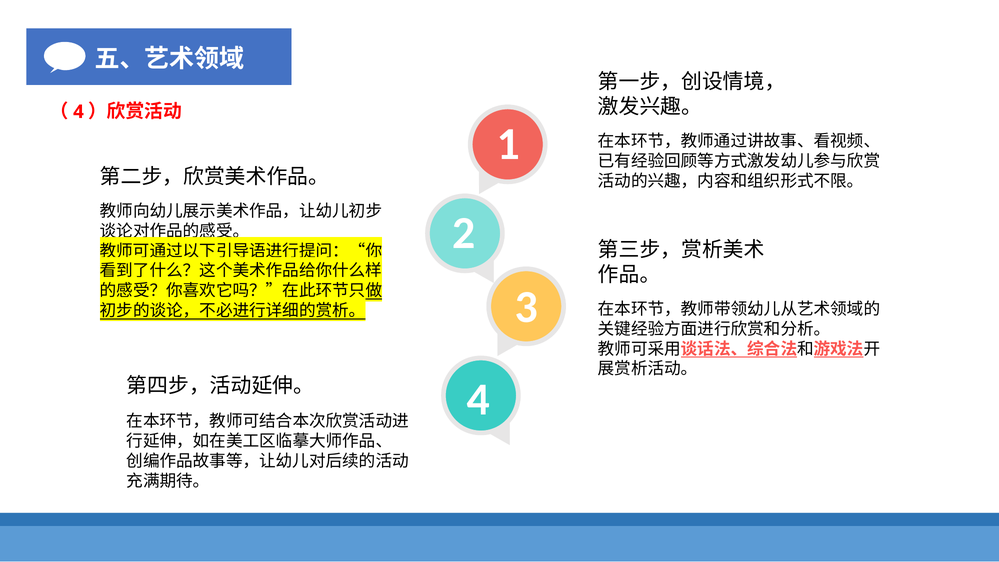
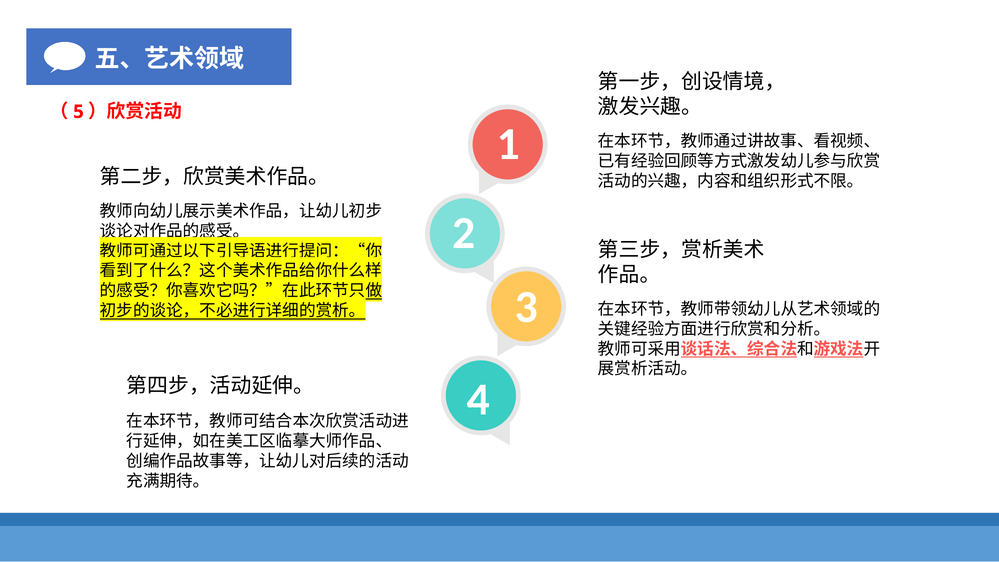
4: 4 -> 5 (78, 112)
